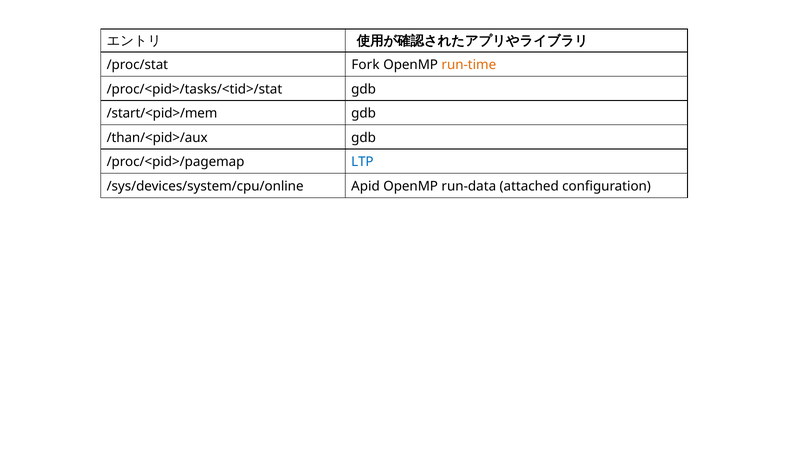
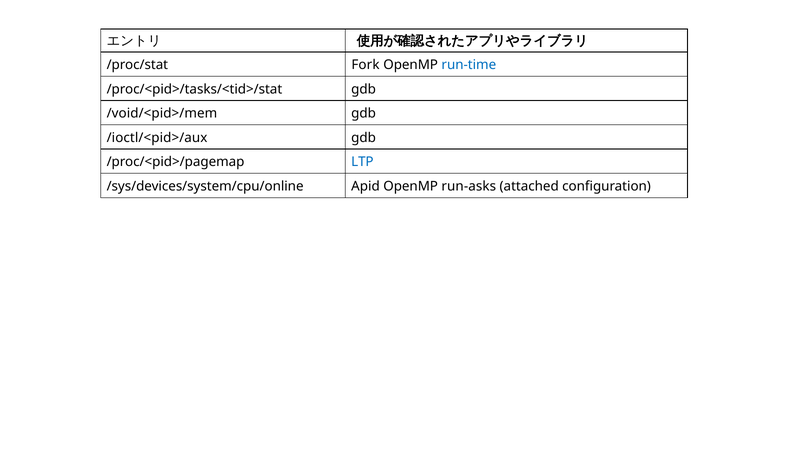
run-time colour: orange -> blue (469, 65)
/start/<pid>/mem: /start/<pid>/mem -> /void/<pid>/mem (162, 113)
/than/<pid>/aux: /than/<pid>/aux -> /ioctl/<pid>/aux (157, 138)
run-data: run-data -> run-asks (469, 186)
